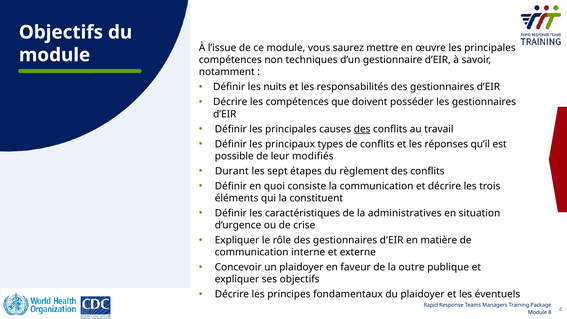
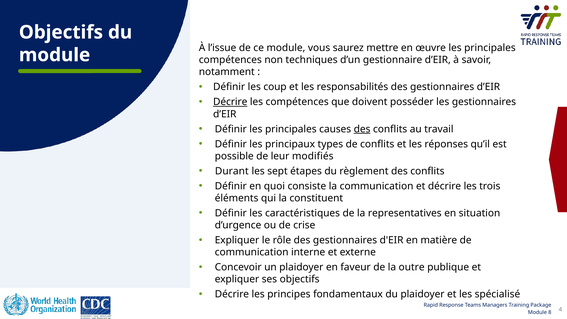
nuits: nuits -> coup (275, 87)
Décrire underline: none -> present (230, 102)
administratives: administratives -> representatives (405, 213)
éventuels: éventuels -> spécialisé (497, 294)
